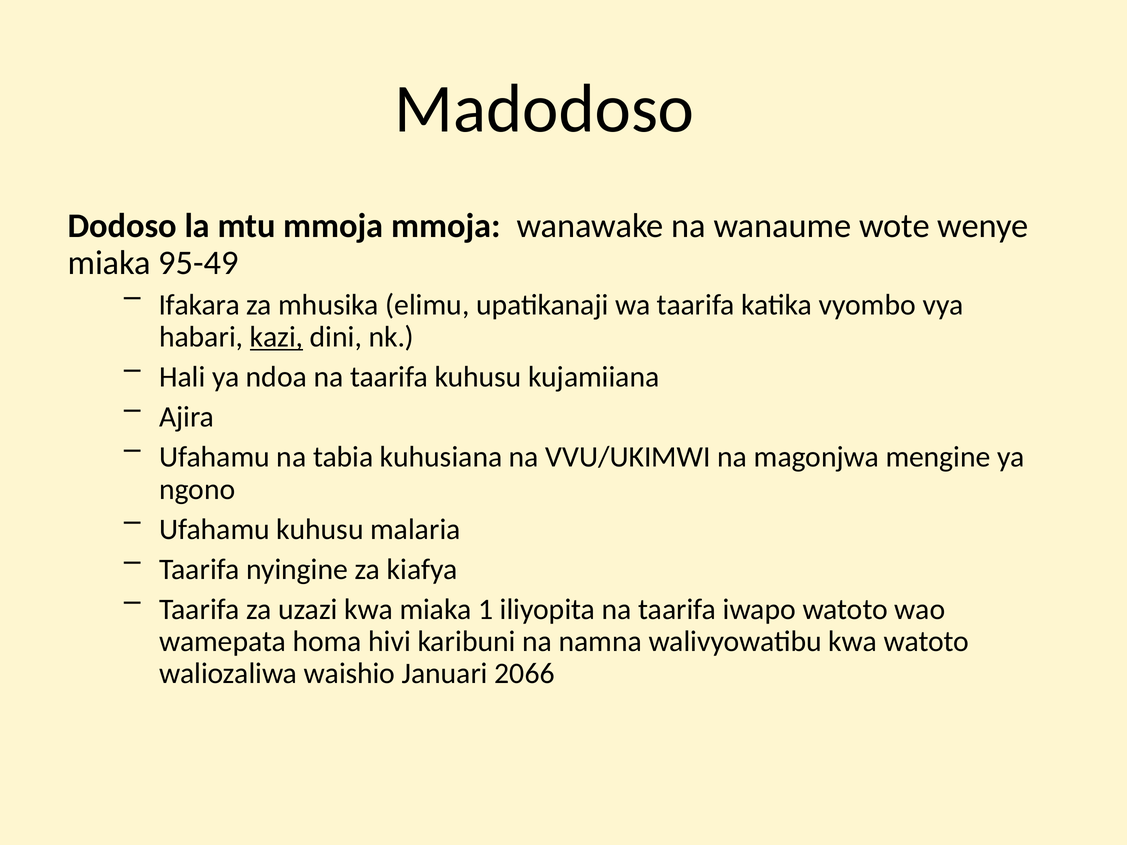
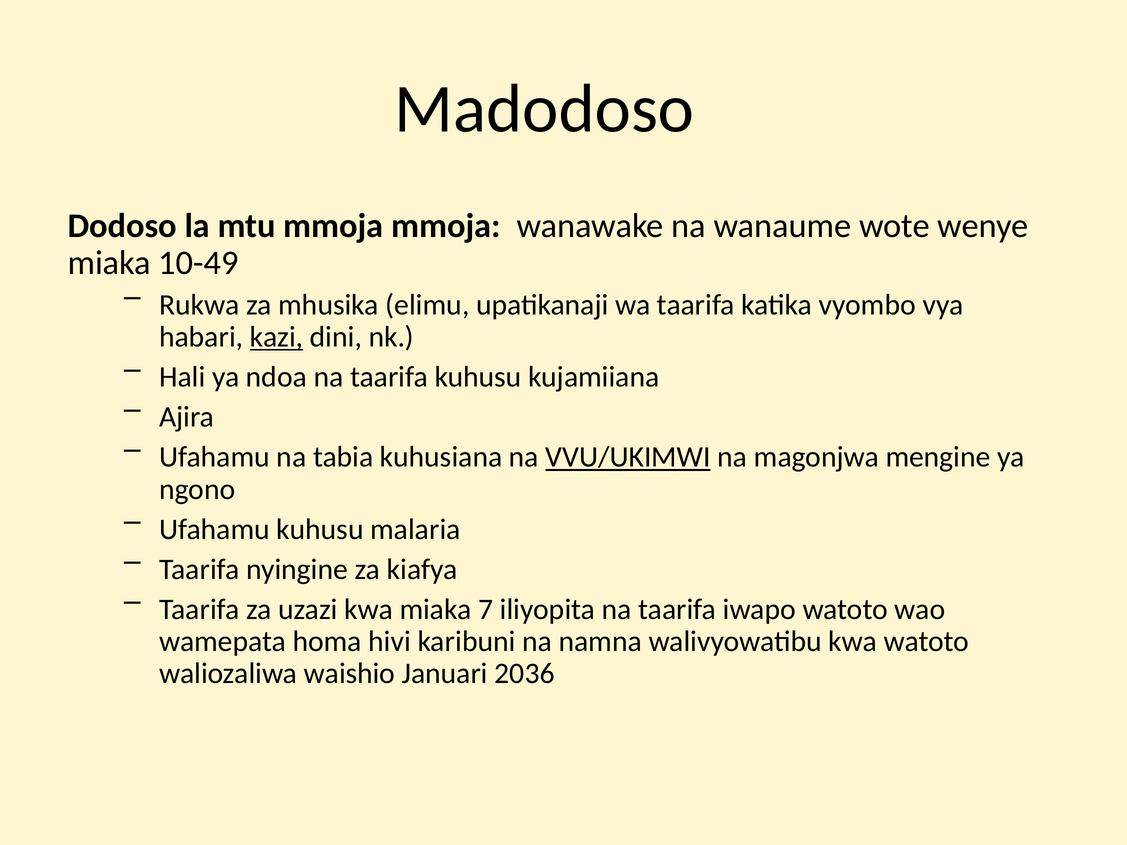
95-49: 95-49 -> 10-49 (199, 263)
Ifakara: Ifakara -> Rukwa (199, 305)
VVU/UKIMWI underline: none -> present (628, 457)
1: 1 -> 7 (486, 609)
2066: 2066 -> 2036 (525, 674)
